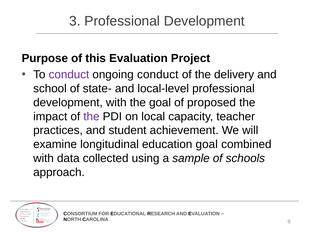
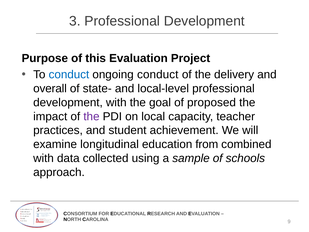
conduct colour: purple -> blue (69, 75)
school: school -> overall (50, 88)
education goal: goal -> from (207, 144)
